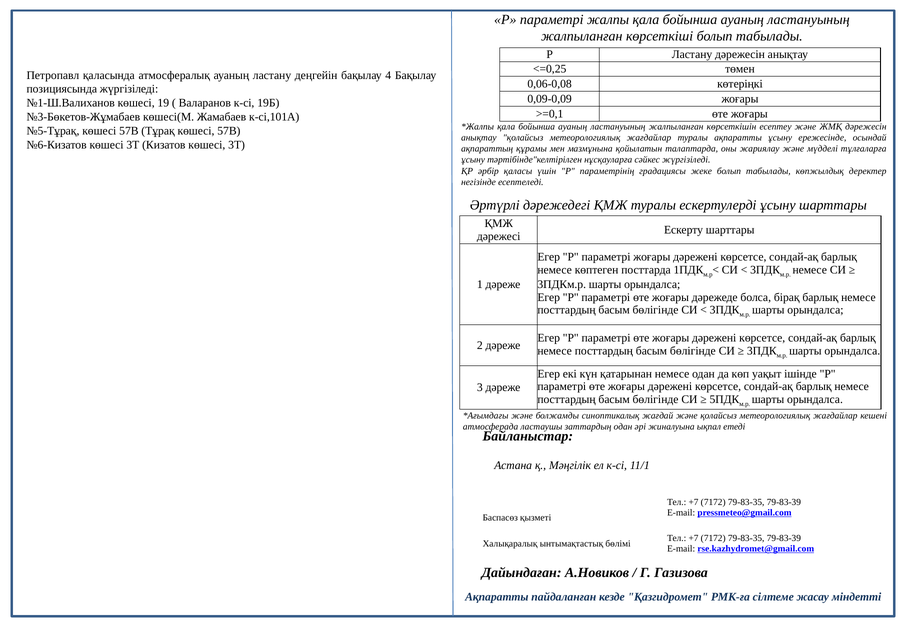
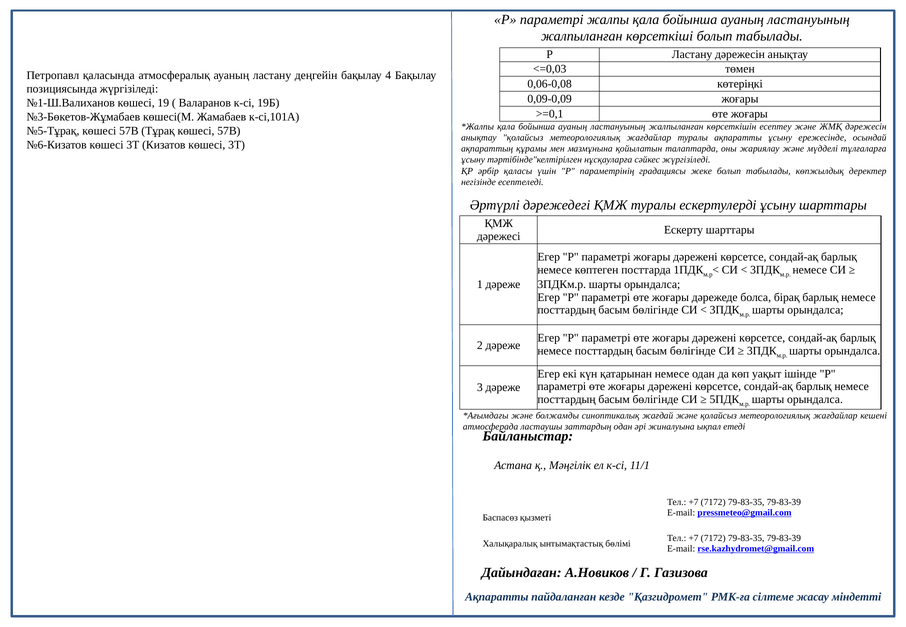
<=0,25: <=0,25 -> <=0,03 (550, 69)
